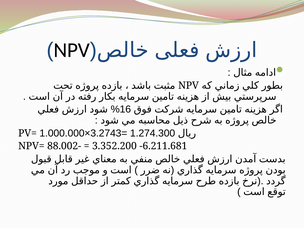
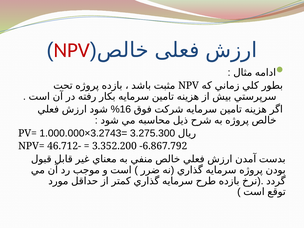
NPV colour: black -> red (72, 50)
1.274.300: 1.274.300 -> 3.275.300 (153, 133)
88.002-: 88.002- -> 46.712- (64, 146)
-6.211.681: -6.211.681 -> -6.867.792 (163, 146)
